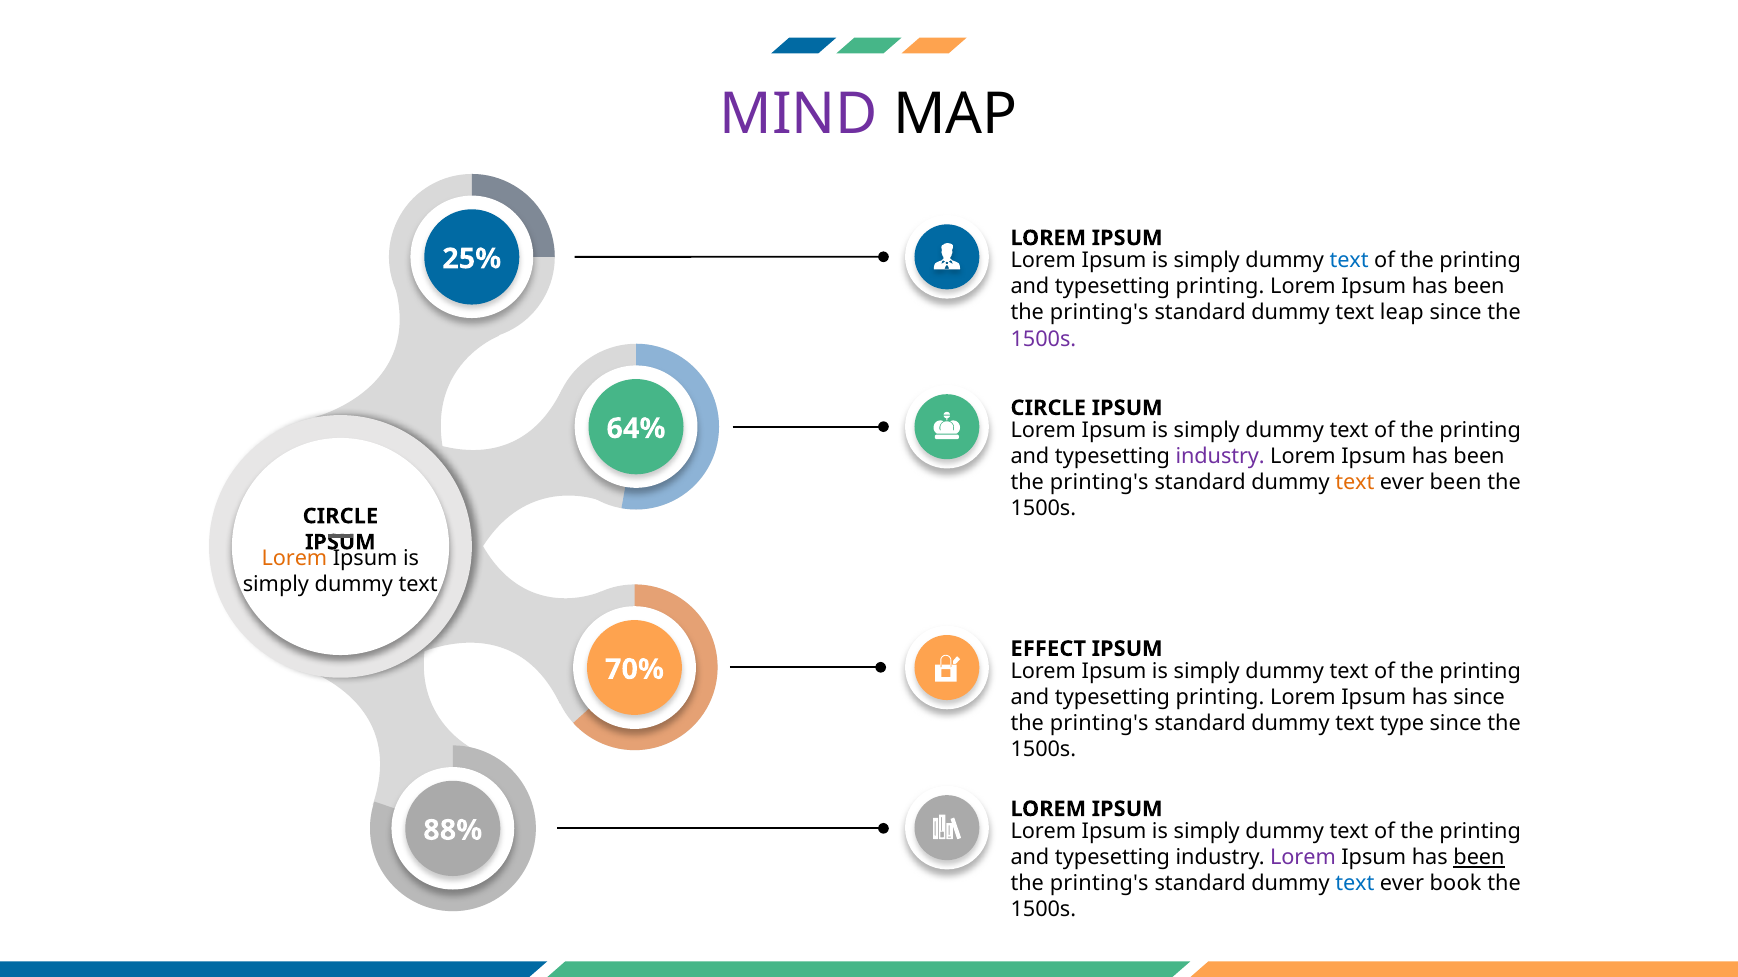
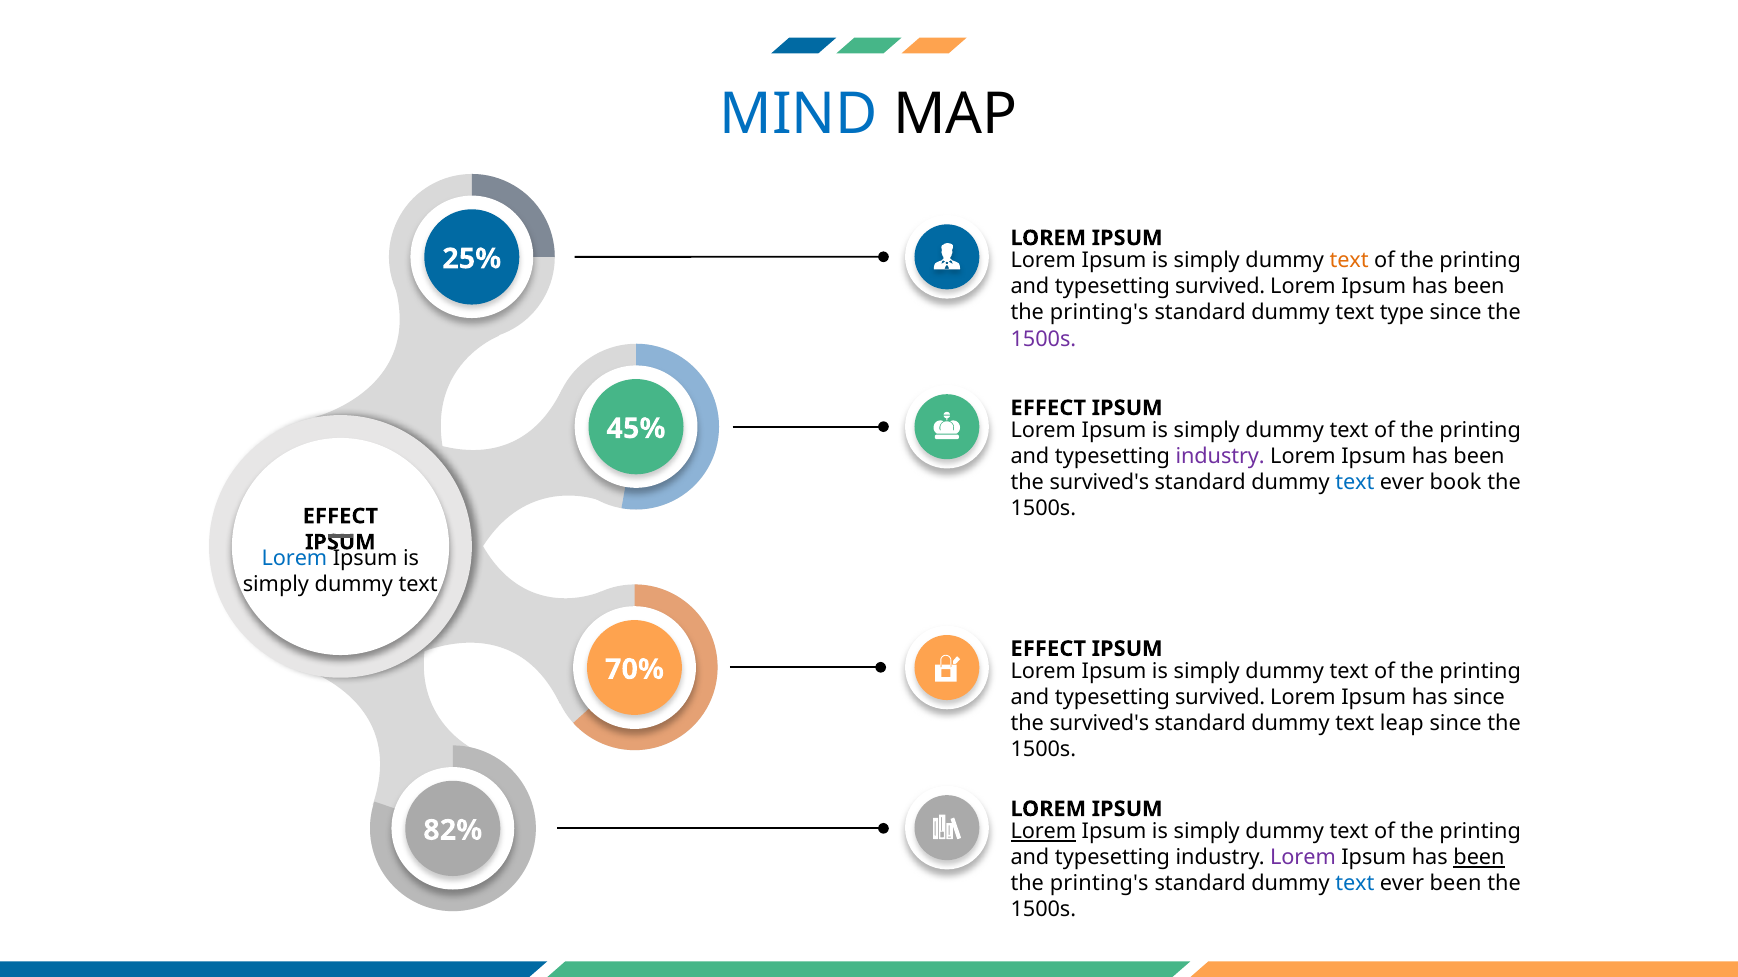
MIND colour: purple -> blue (799, 114)
text colour: blue -> orange (1349, 261)
printing: printing -> survived (1220, 287)
leap: leap -> type (1402, 313)
CIRCLE: CIRCLE -> EFFECT (1048, 408)
64%: 64% -> 45% (636, 429)
printing's: printing's -> survived's (1099, 483)
text colour: orange -> blue (1355, 483)
ever been: been -> book (1456, 483)
CIRCLE: CIRCLE -> EFFECT (340, 516)
Lorem colour: orange -> blue (294, 558)
printing: printing -> survived (1220, 698)
printing's: printing's -> survived's (1099, 724)
type: type -> leap (1402, 724)
88%: 88% -> 82% (453, 831)
Lorem underline: none -> present (1043, 832)
ever book: book -> been (1456, 884)
